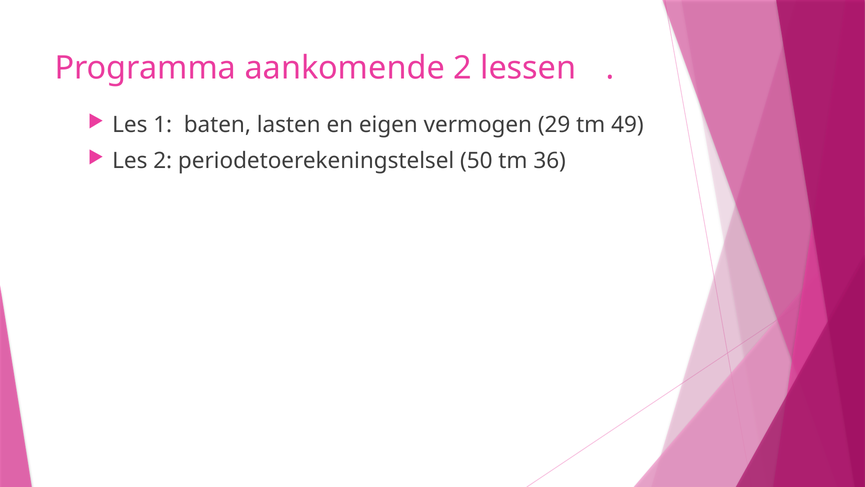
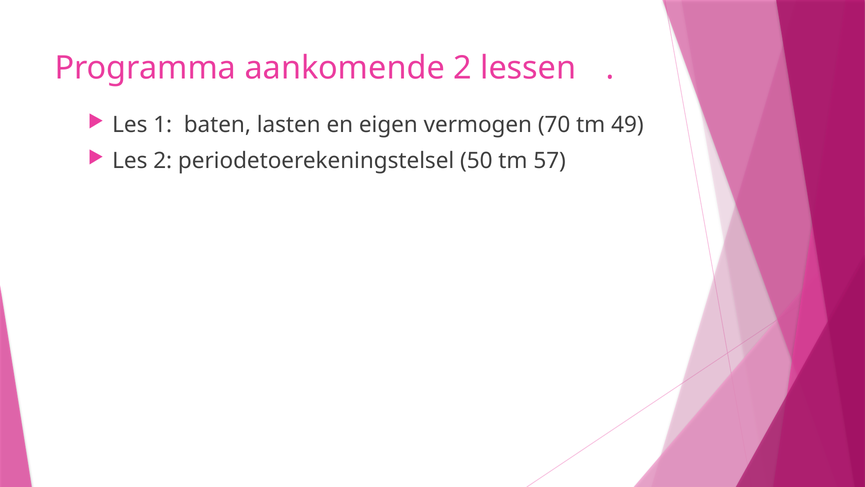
29: 29 -> 70 (554, 125)
36: 36 -> 57 (550, 161)
